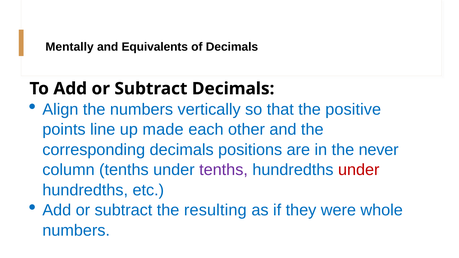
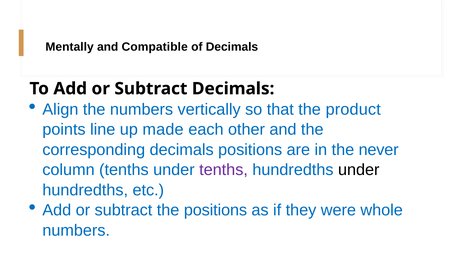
Equivalents: Equivalents -> Compatible (155, 47)
positive: positive -> product (353, 109)
under colour: red -> black (359, 170)
the resulting: resulting -> positions (215, 210)
